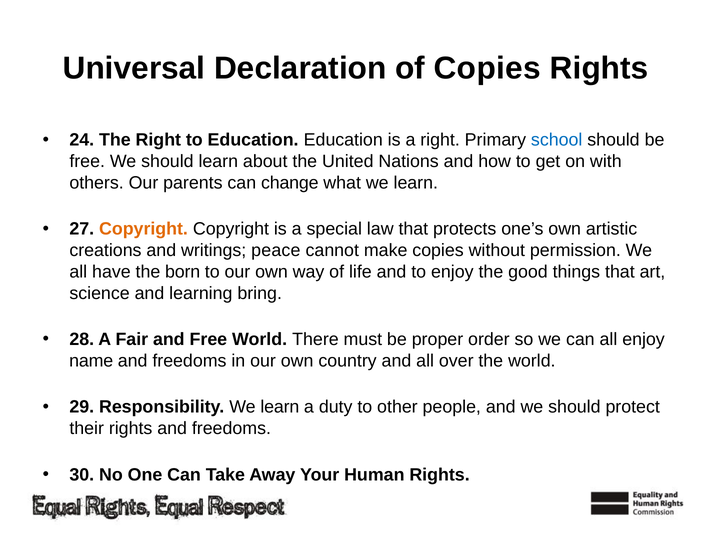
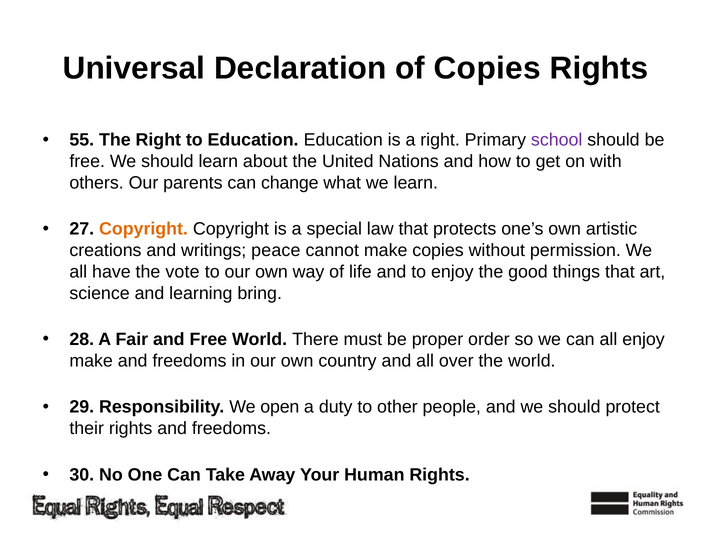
24: 24 -> 55 (82, 140)
school colour: blue -> purple (557, 140)
born: born -> vote (182, 272)
name: name -> make (91, 361)
Responsibility We learn: learn -> open (280, 407)
